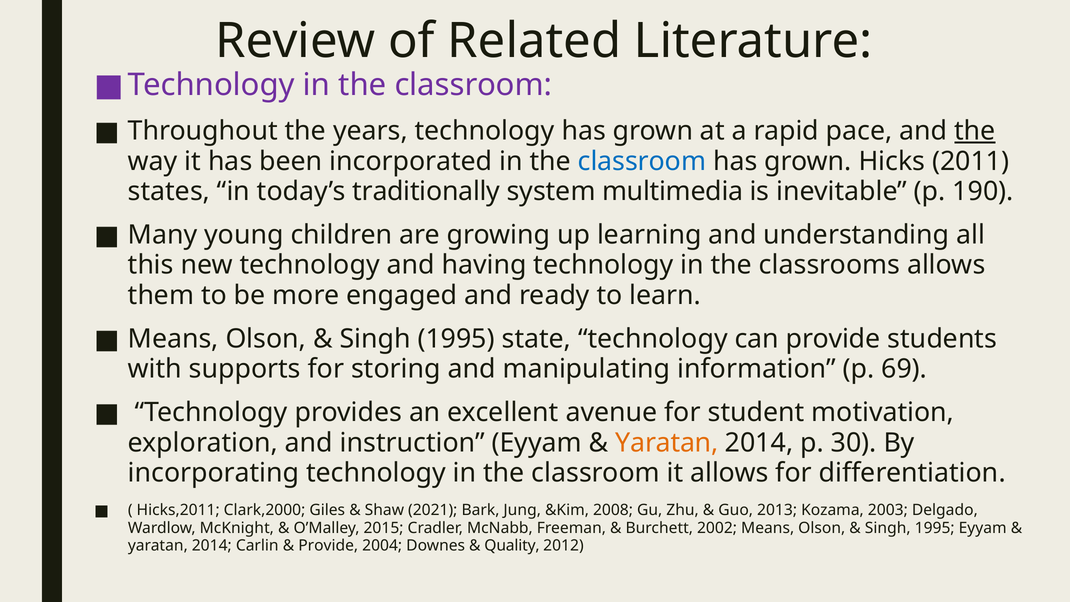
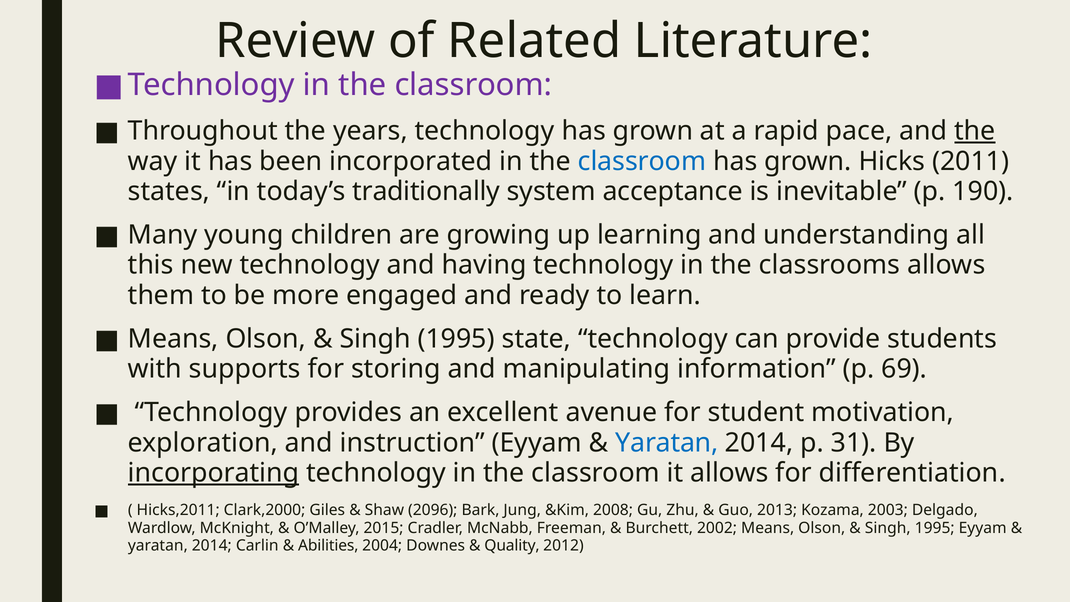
multimedia: multimedia -> acceptance (673, 191)
Yaratan colour: orange -> blue (667, 443)
30: 30 -> 31 (854, 443)
incorporating underline: none -> present (213, 473)
2021: 2021 -> 2096 (433, 510)
Provide: Provide -> Abilities (328, 545)
